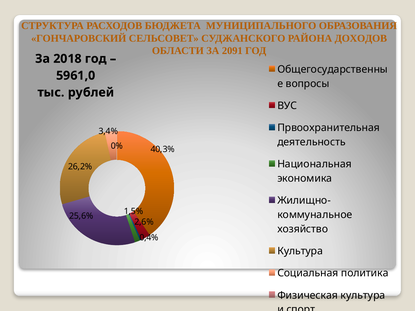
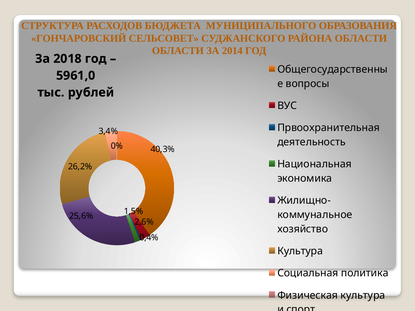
РАЙОНА ДОХОДОВ: ДОХОДОВ -> ОБЛАСТИ (361, 38)
2091: 2091 -> 2014 (232, 51)
